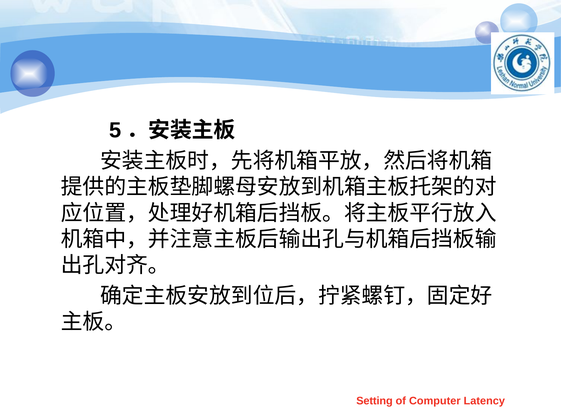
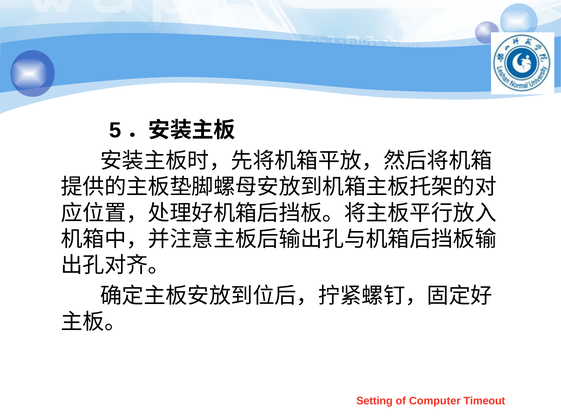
Latency: Latency -> Timeout (484, 402)
